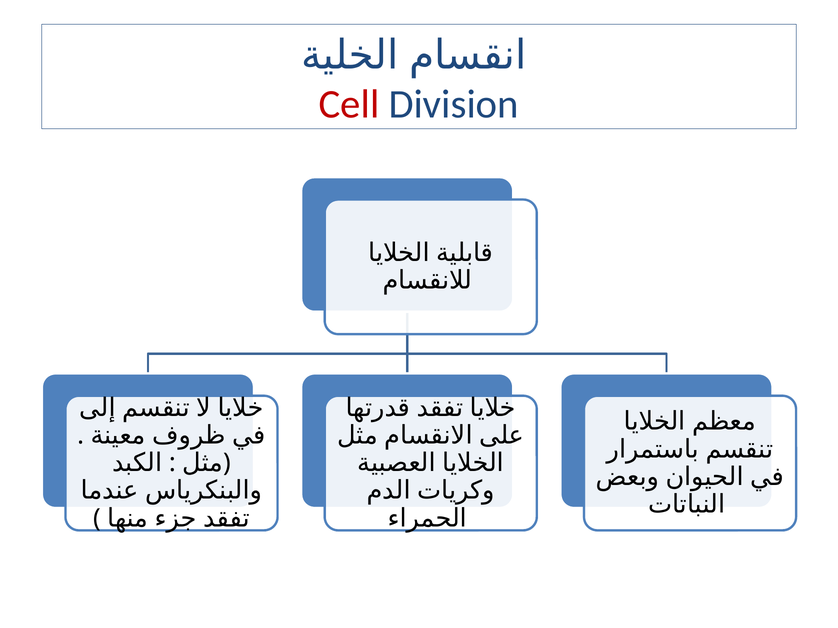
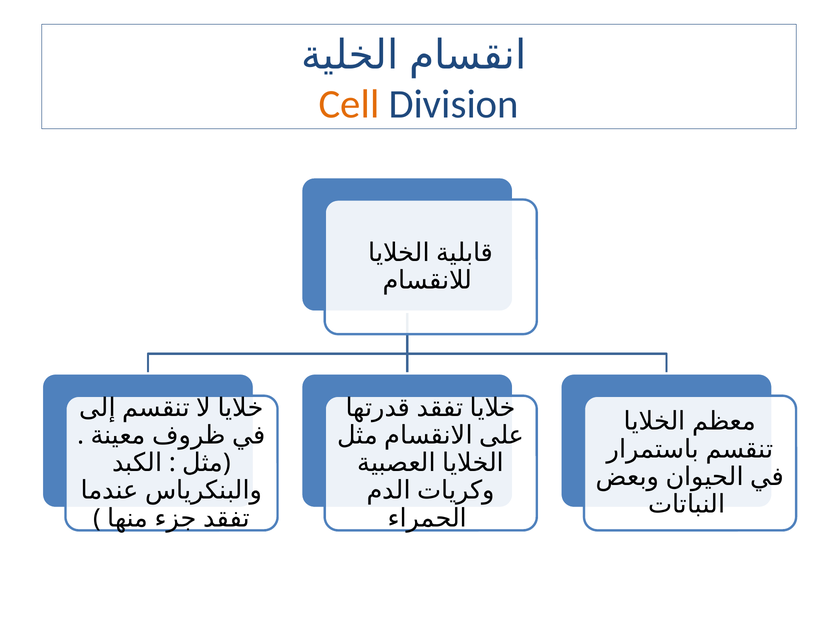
Cell colour: red -> orange (349, 104)
